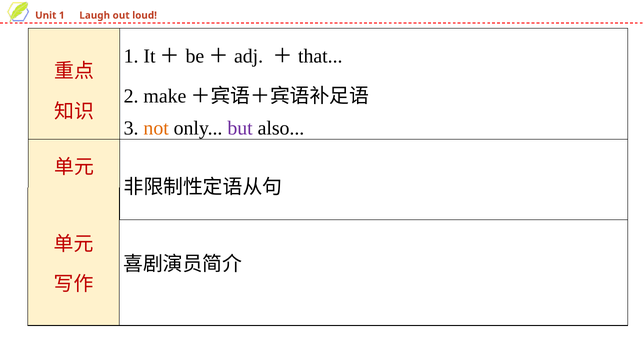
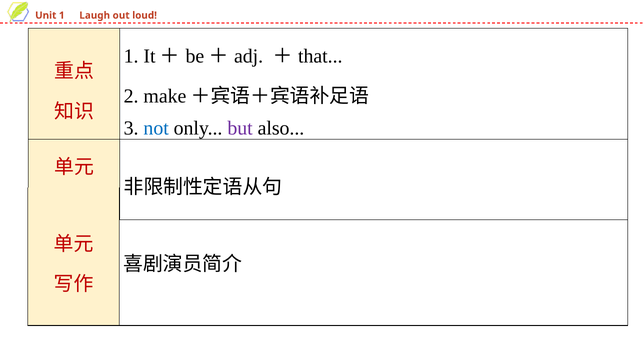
not colour: orange -> blue (156, 128)
